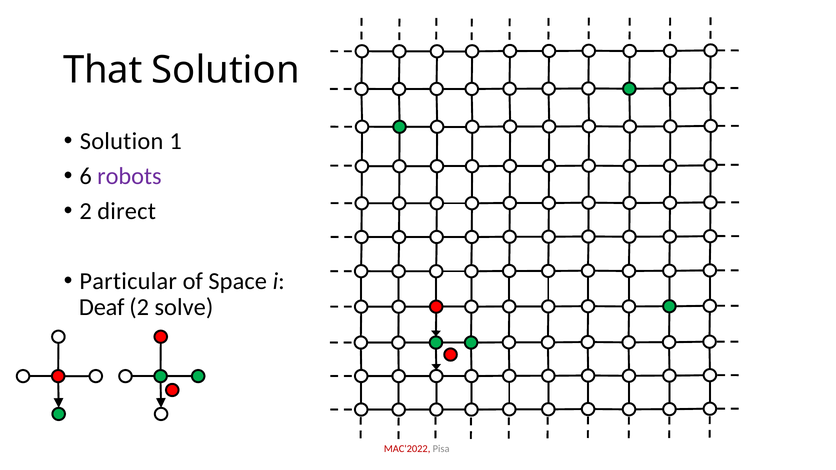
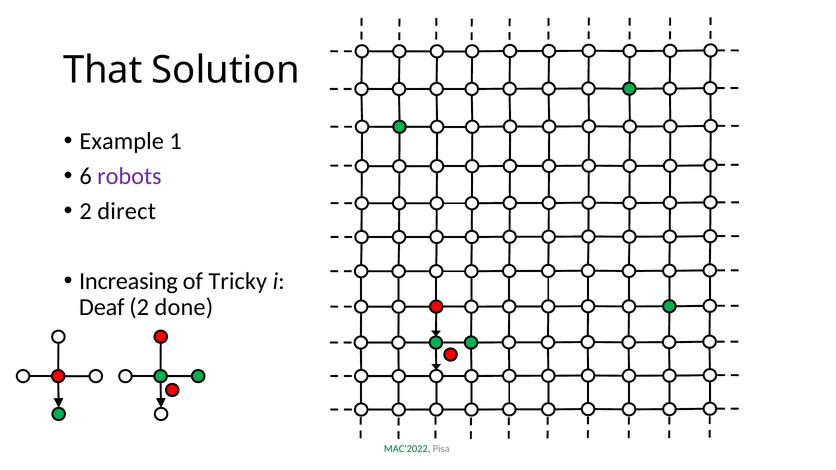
Solution: Solution -> Example (122, 141)
Particular: Particular -> Increasing (128, 281)
Space: Space -> Tricky (238, 281)
solve: solve -> done (184, 308)
MAC'2022 colour: red -> green (407, 449)
